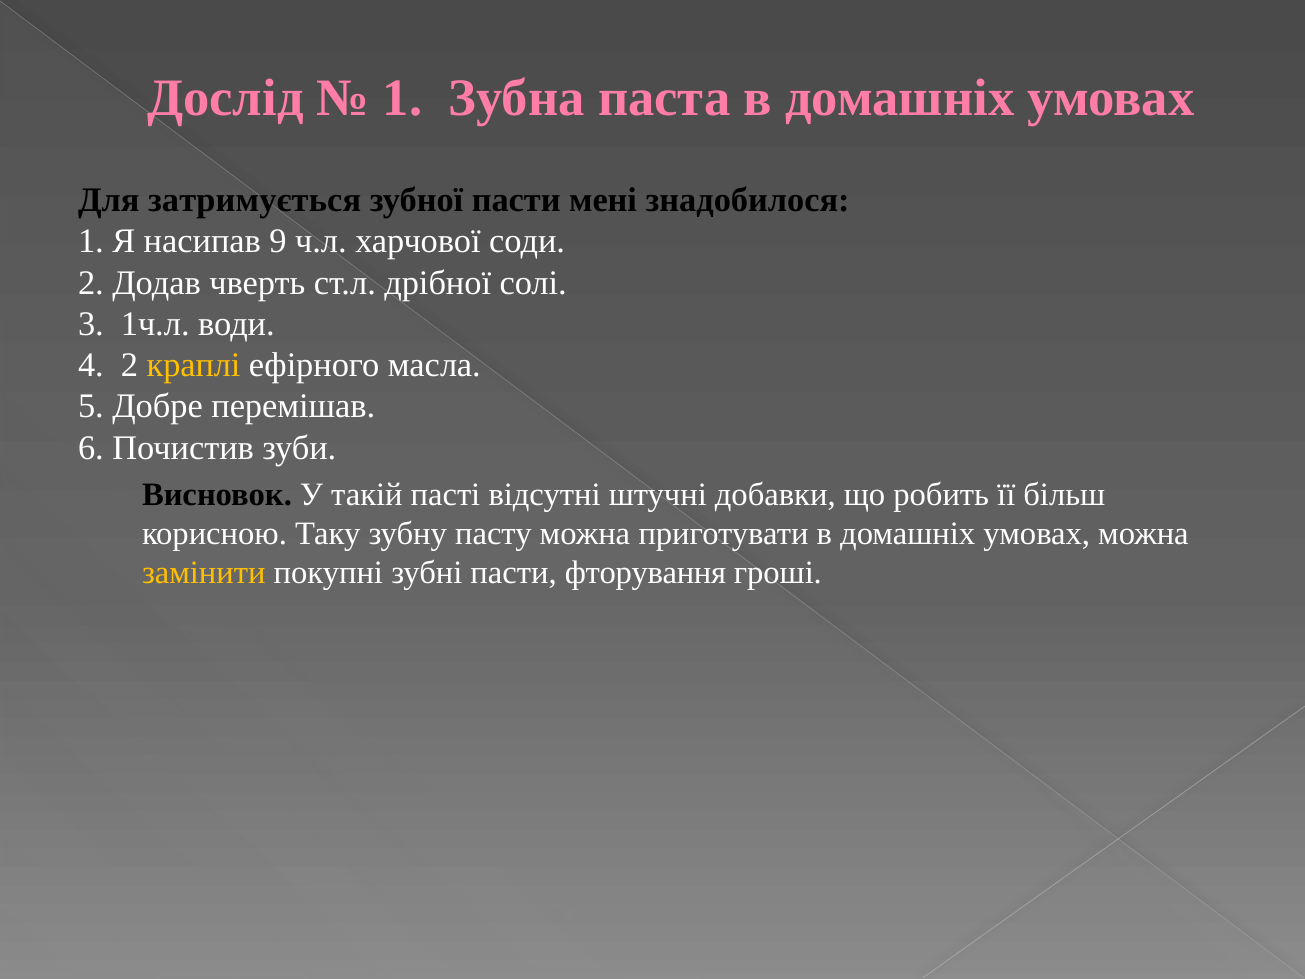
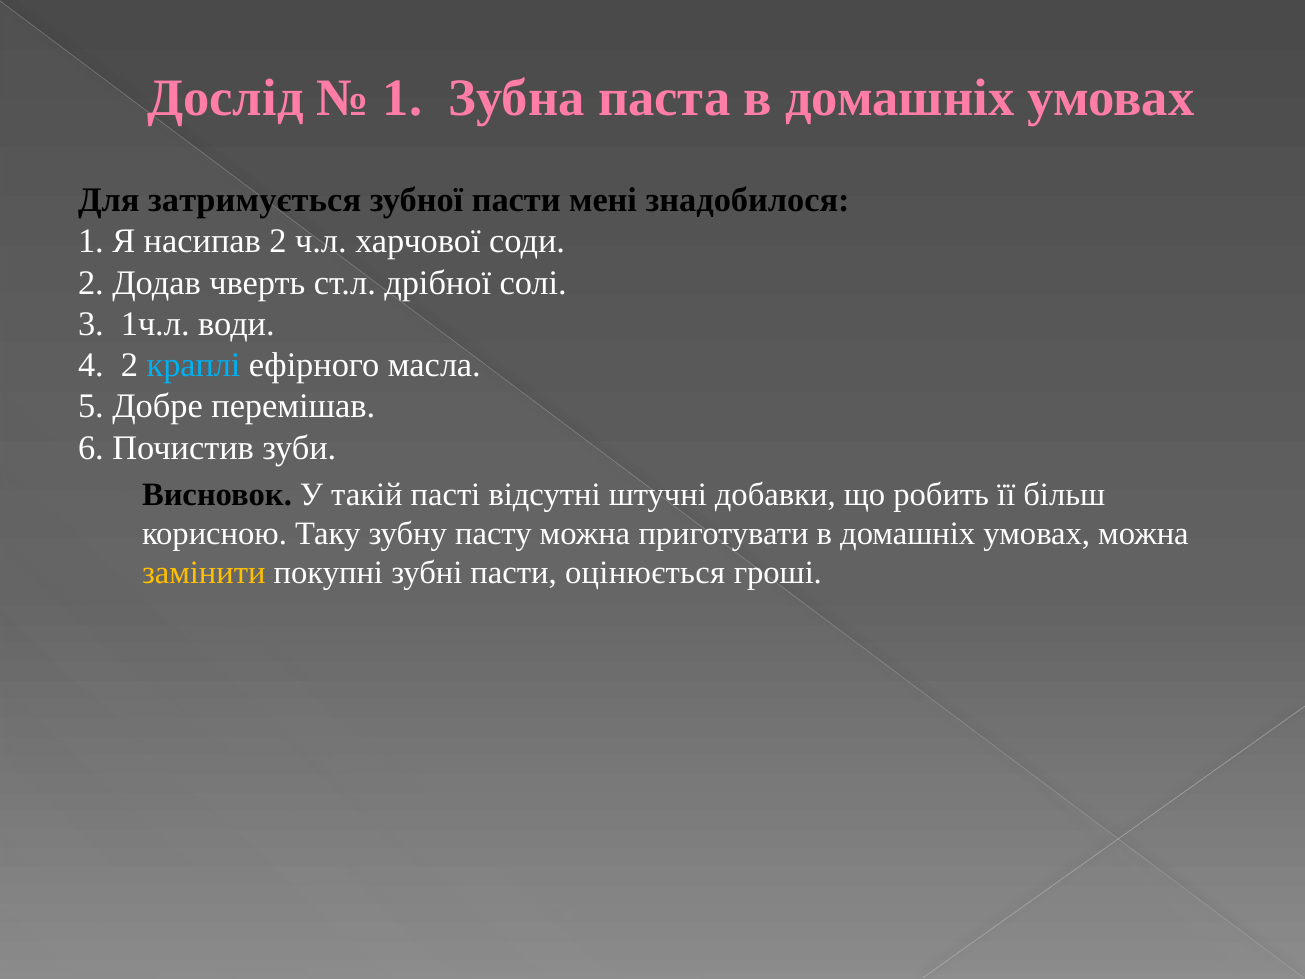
насипав 9: 9 -> 2 (278, 241)
краплі colour: yellow -> light blue (194, 365)
фторування: фторування -> оцінюється (645, 573)
